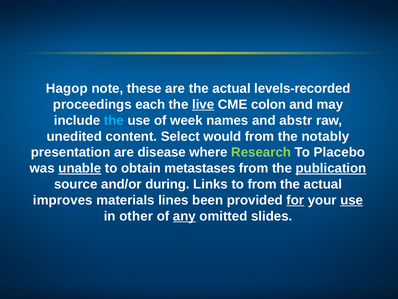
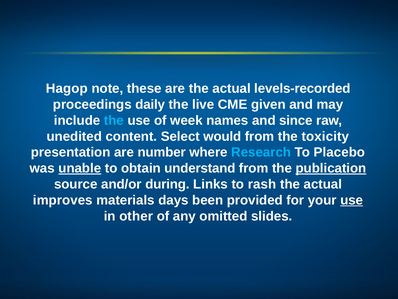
each: each -> daily (150, 104)
live underline: present -> none (203, 104)
colon: colon -> given (268, 104)
abstr: abstr -> since (296, 120)
notably: notably -> toxicity (325, 136)
disease: disease -> number (162, 152)
Research colour: light green -> light blue (261, 152)
metastases: metastases -> understand (200, 168)
to from: from -> rash (262, 184)
lines: lines -> days (173, 200)
for underline: present -> none (295, 200)
any underline: present -> none (184, 216)
